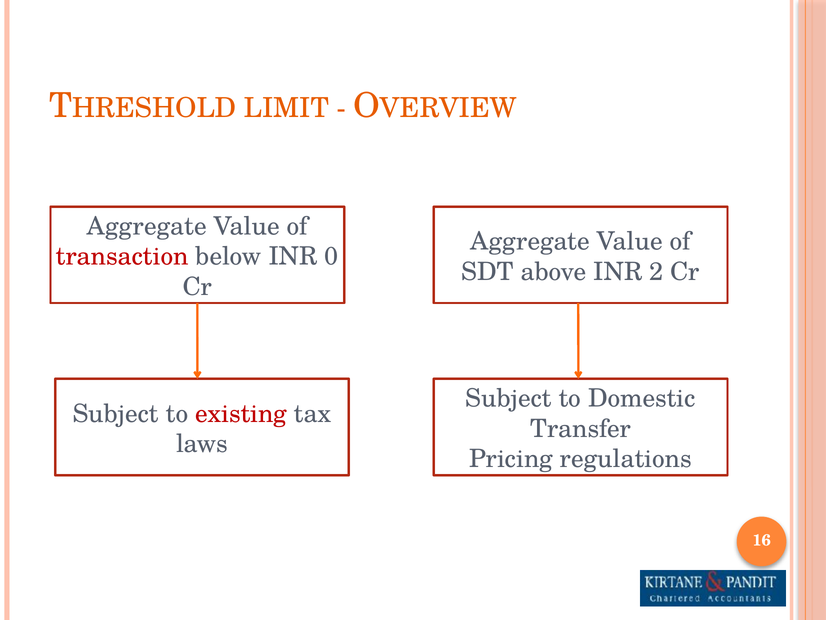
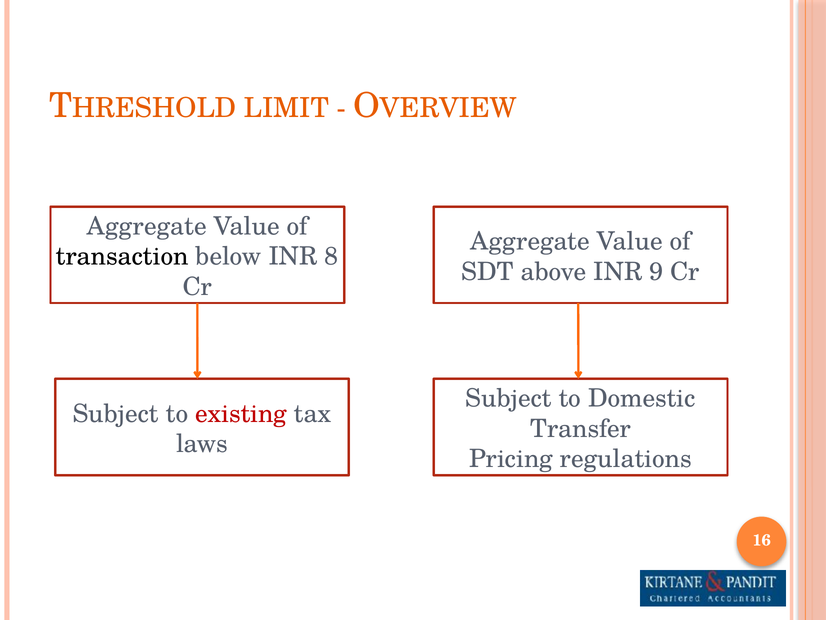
transaction colour: red -> black (122, 256)
0: 0 -> 8 (332, 256)
2: 2 -> 9 (656, 272)
